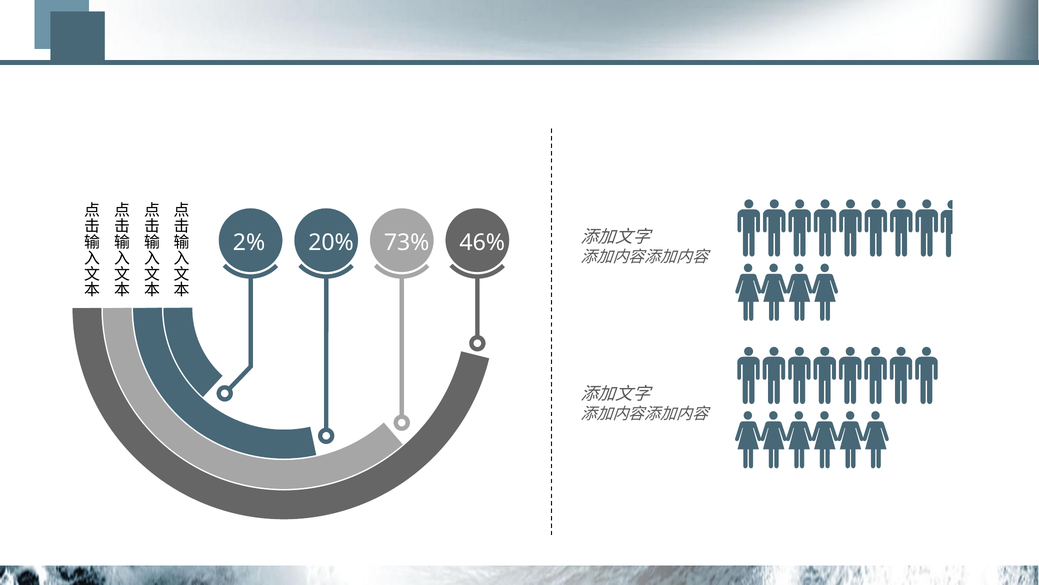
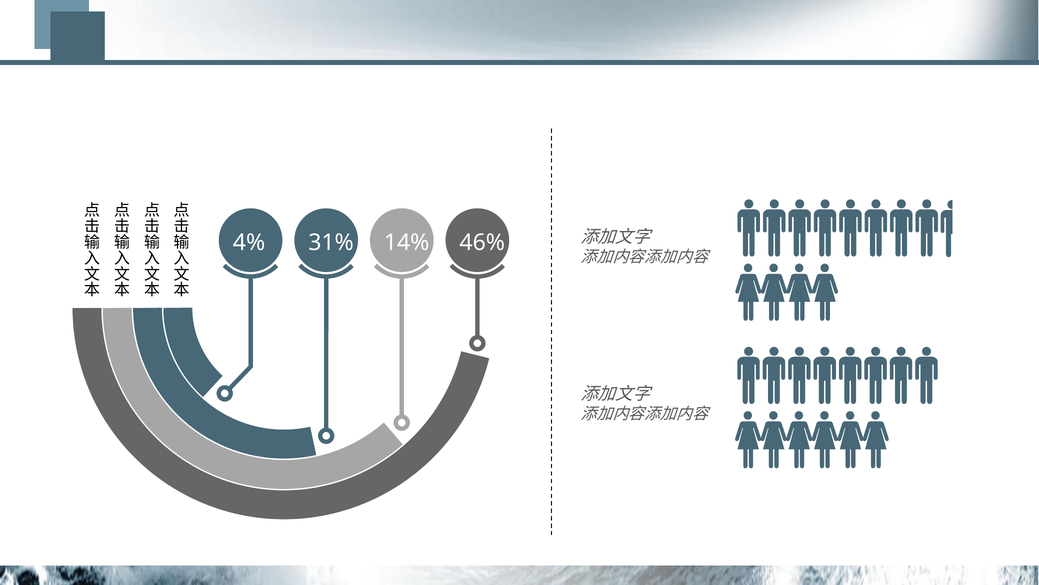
2%: 2% -> 4% (249, 242)
20%: 20% -> 31% (331, 242)
73%: 73% -> 14% (407, 242)
